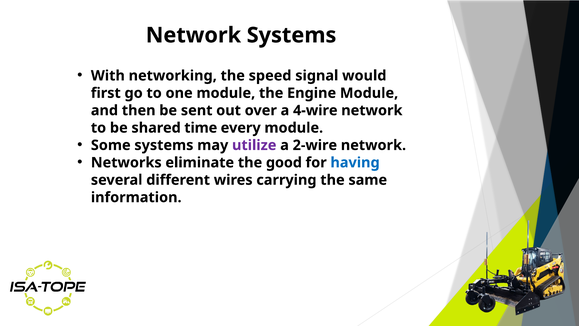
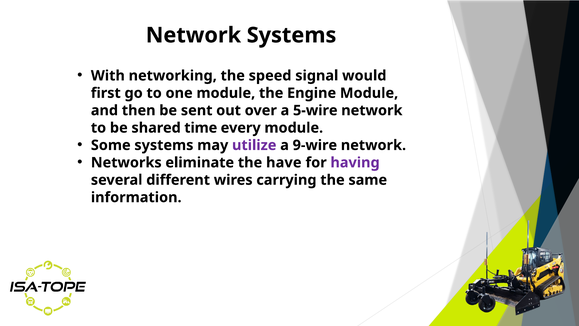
4-wire: 4-wire -> 5-wire (315, 110)
2-wire: 2-wire -> 9-wire (315, 145)
good: good -> have (284, 162)
having colour: blue -> purple (355, 162)
